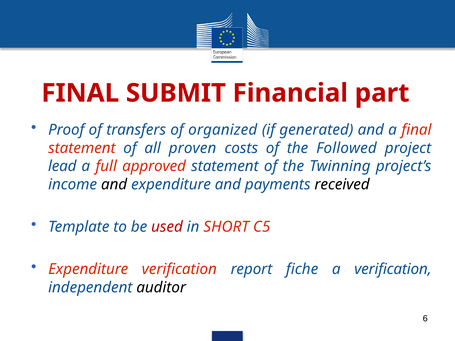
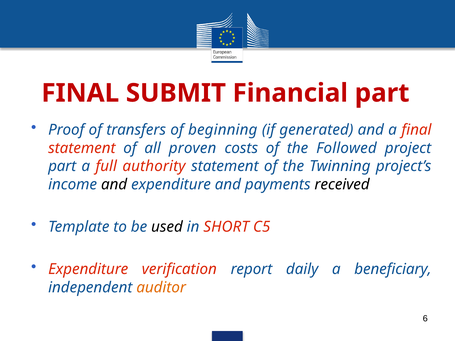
organized: organized -> beginning (223, 130)
lead: lead -> part (62, 166)
approved: approved -> authority (154, 166)
used colour: red -> black (167, 227)
fiche: fiche -> daily (302, 269)
a verification: verification -> beneficiary (393, 269)
auditor colour: black -> orange (161, 288)
